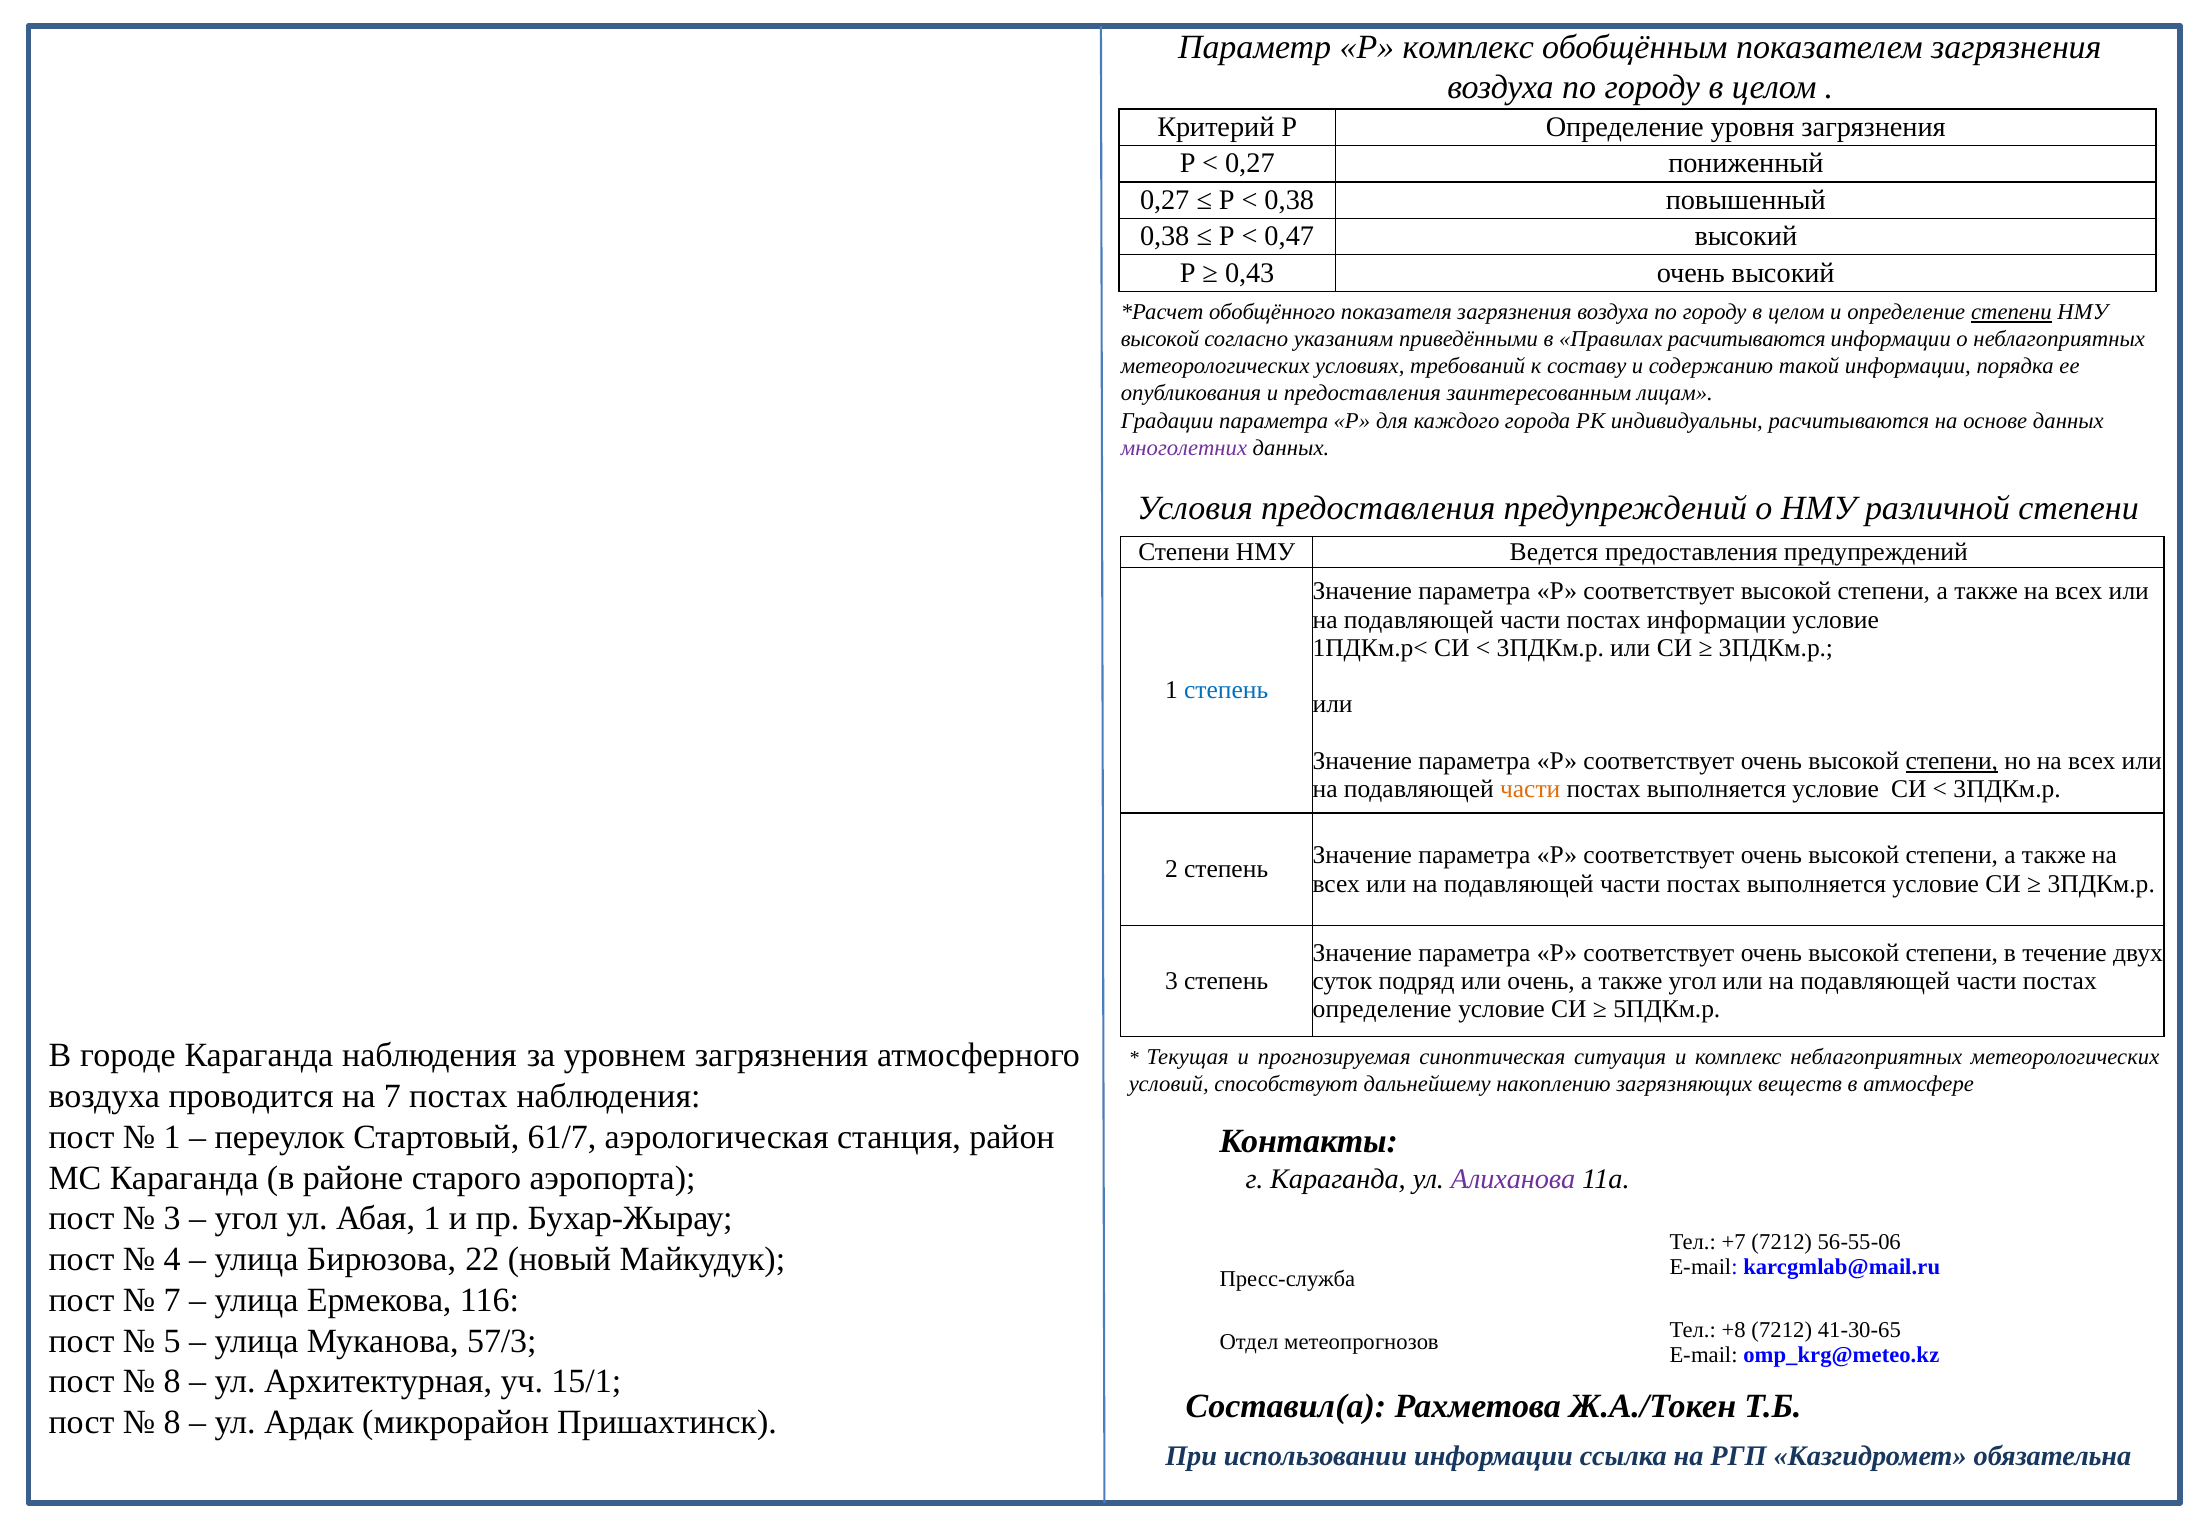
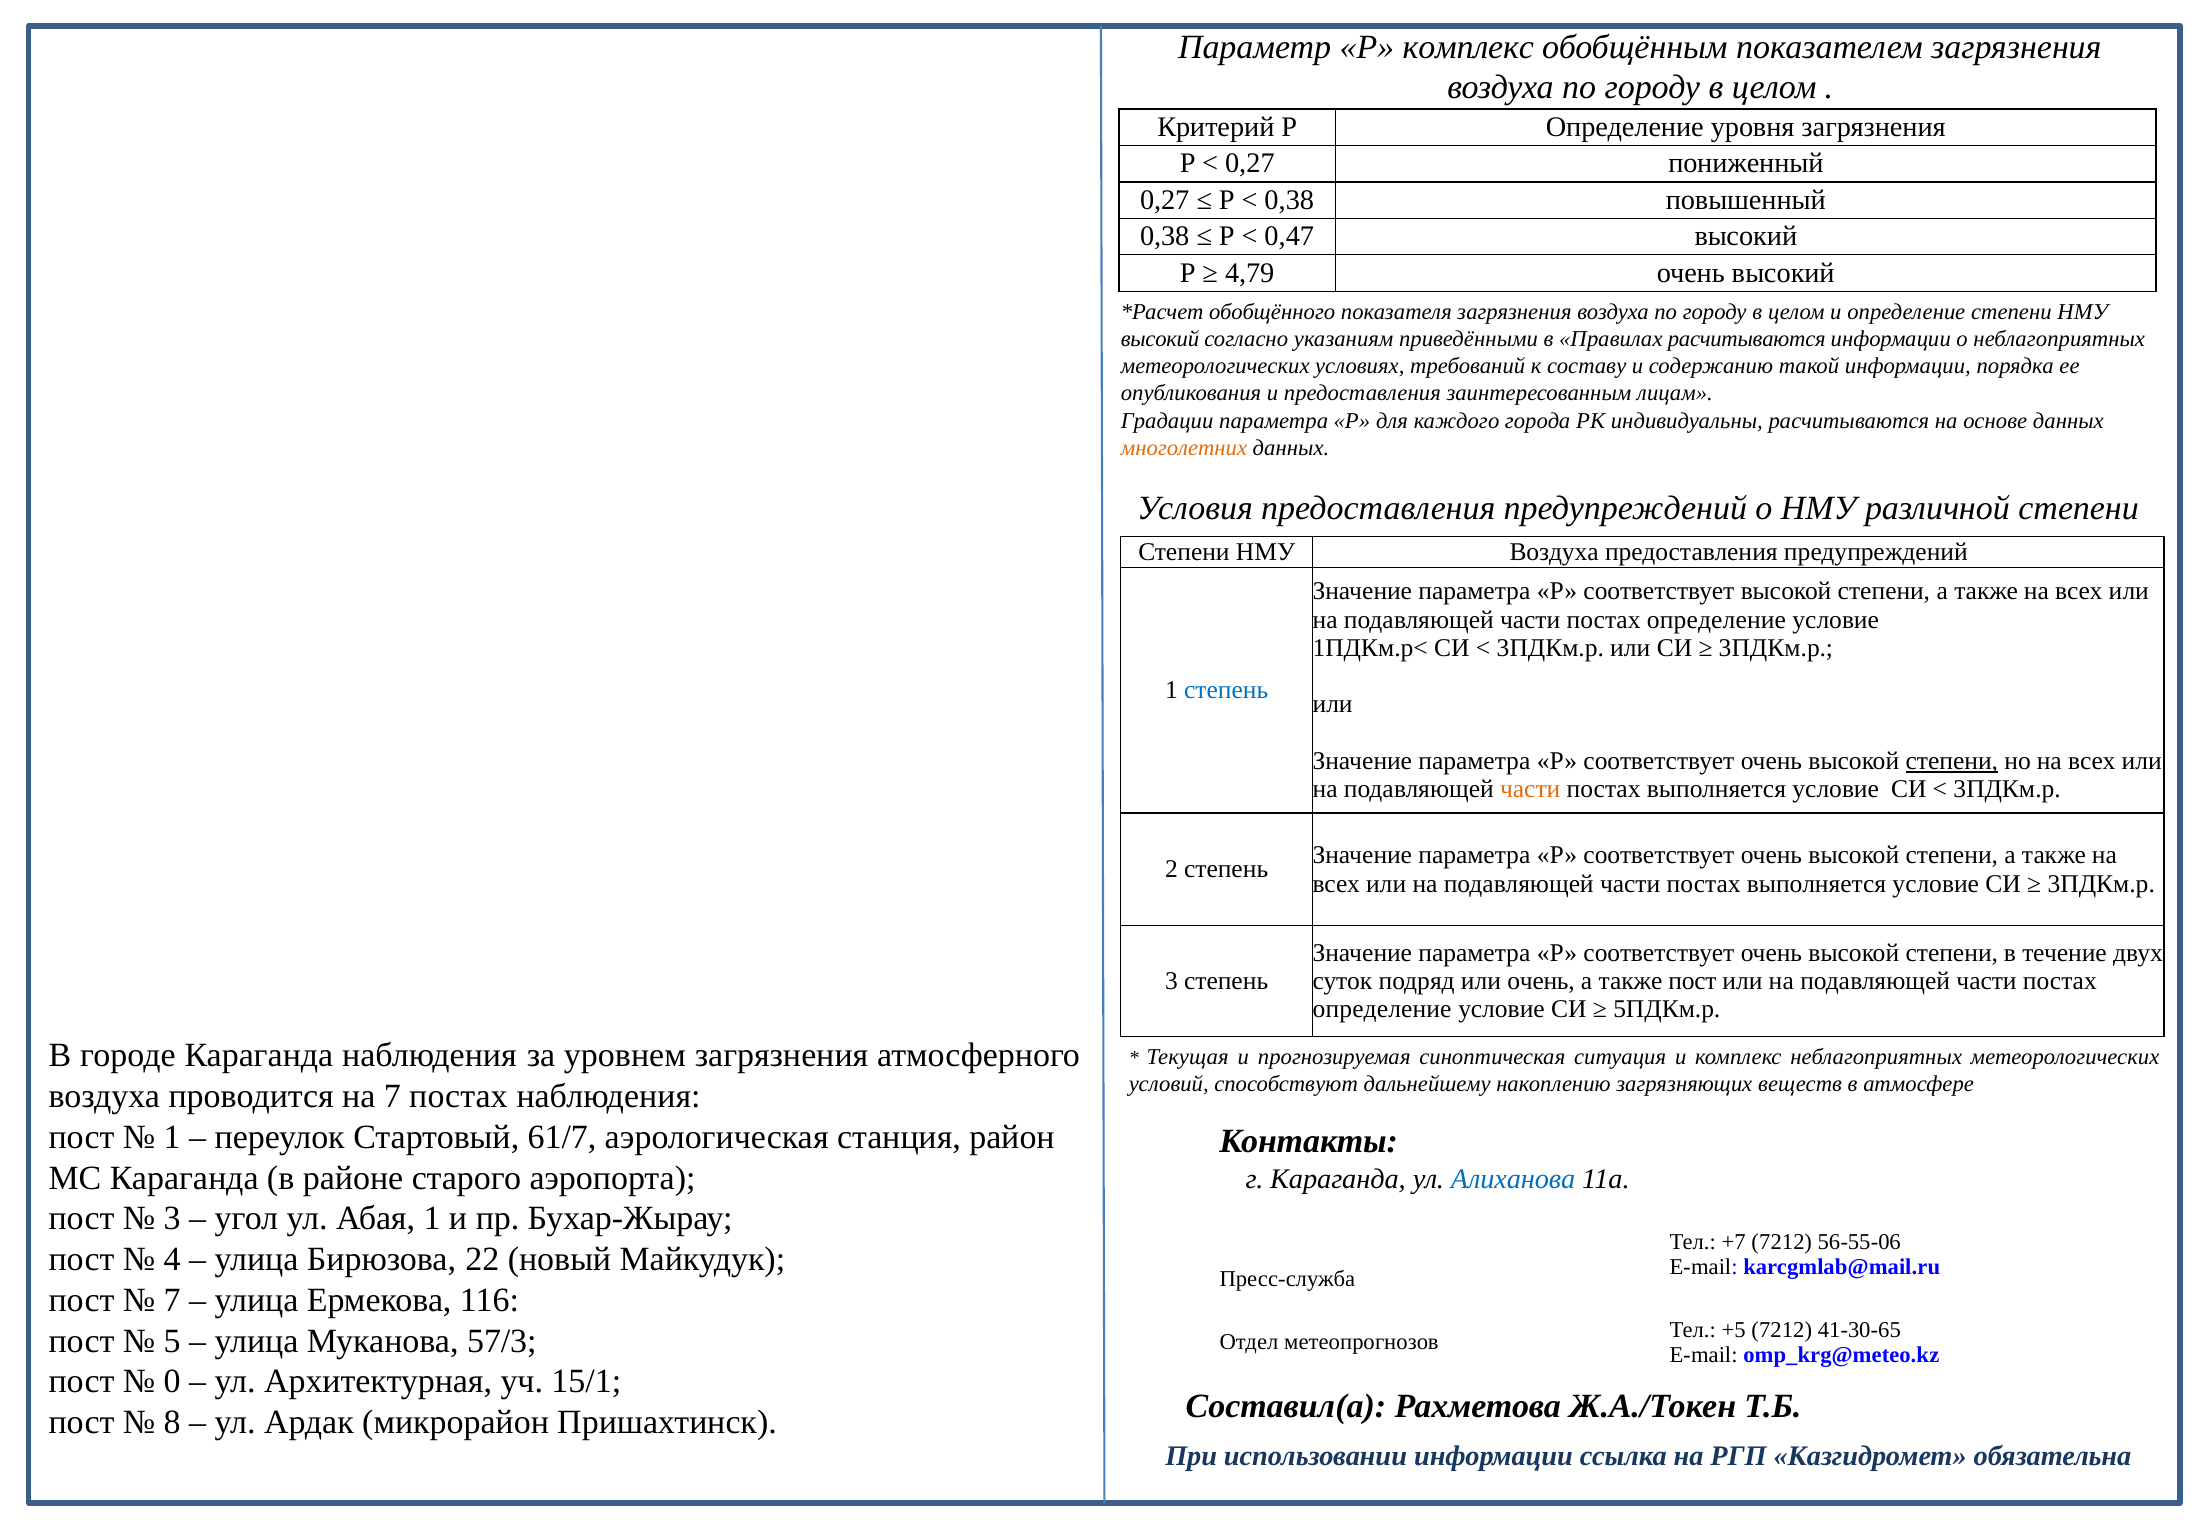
0,43: 0,43 -> 4,79 (1250, 273)
степени underline: present -> none (2011, 312)
высокой: высокой -> высокий (1160, 339)
многолетних colour: purple -> orange (1184, 448)
НМУ Ведется: Ведется -> Воздуха (1554, 552)
информации: информации -> определение (1716, 620)
также угол: угол -> пост (1693, 981)
Алиханова colour: purple -> blue (1513, 1179)
+8: +8 -> +5 (1734, 1330)
8: 8 -> 0 (172, 1382)
